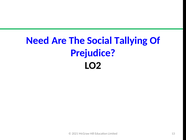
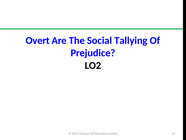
Need: Need -> Overt (38, 40)
